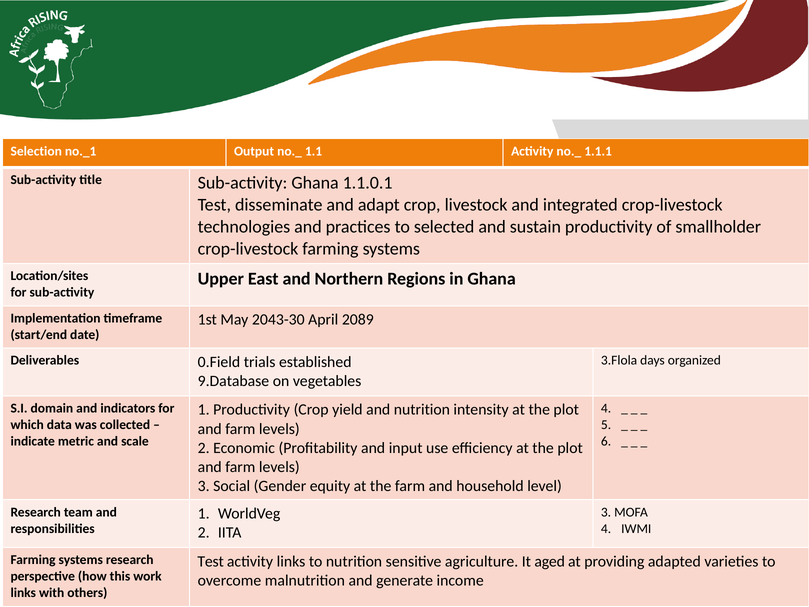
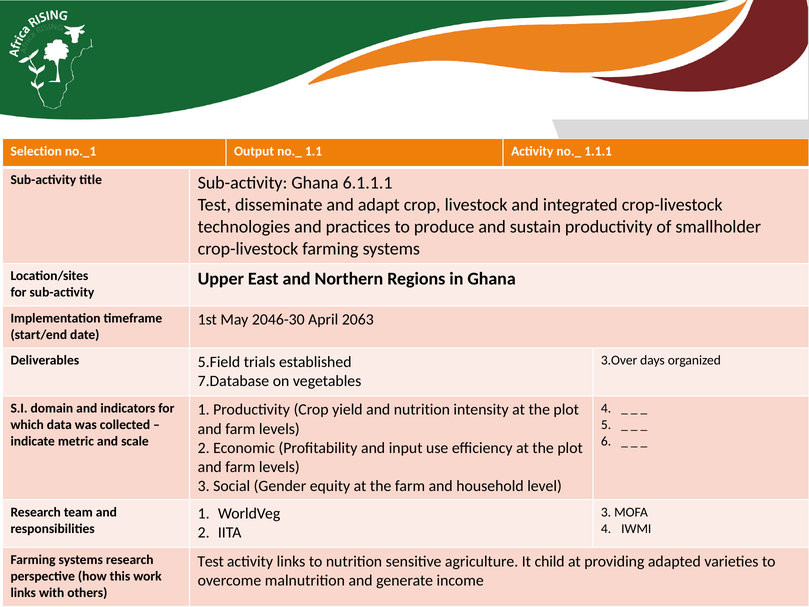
1.1.0.1: 1.1.0.1 -> 6.1.1.1 (368, 183)
selected: selected -> produce (444, 227)
2043-30: 2043-30 -> 2046-30 (278, 320)
2089: 2089 -> 2063 (358, 320)
0.Field: 0.Field -> 5.Field (219, 362)
3.Flola: 3.Flola -> 3.Over (619, 360)
9.Database: 9.Database -> 7.Database (233, 381)
aged: aged -> child (550, 561)
